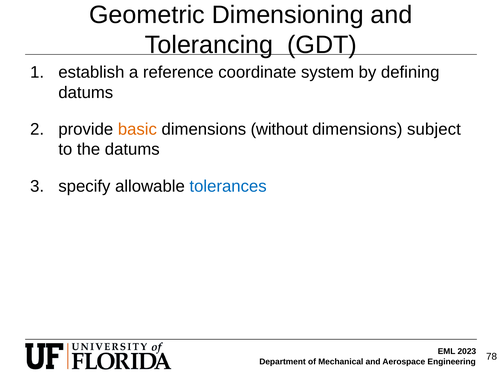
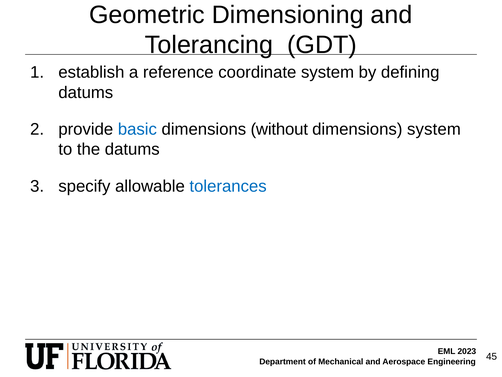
basic colour: orange -> blue (137, 129)
dimensions subject: subject -> system (434, 129)
78: 78 -> 45 (492, 356)
